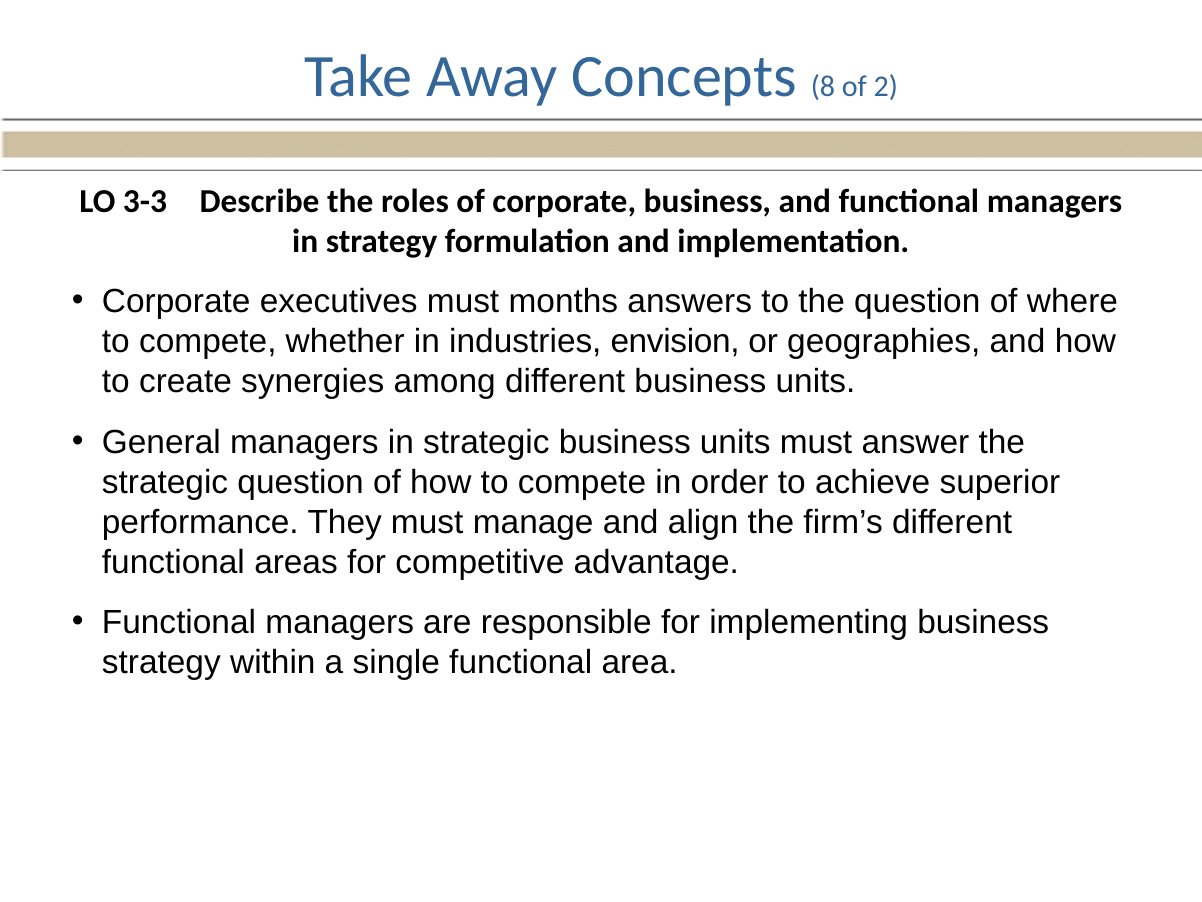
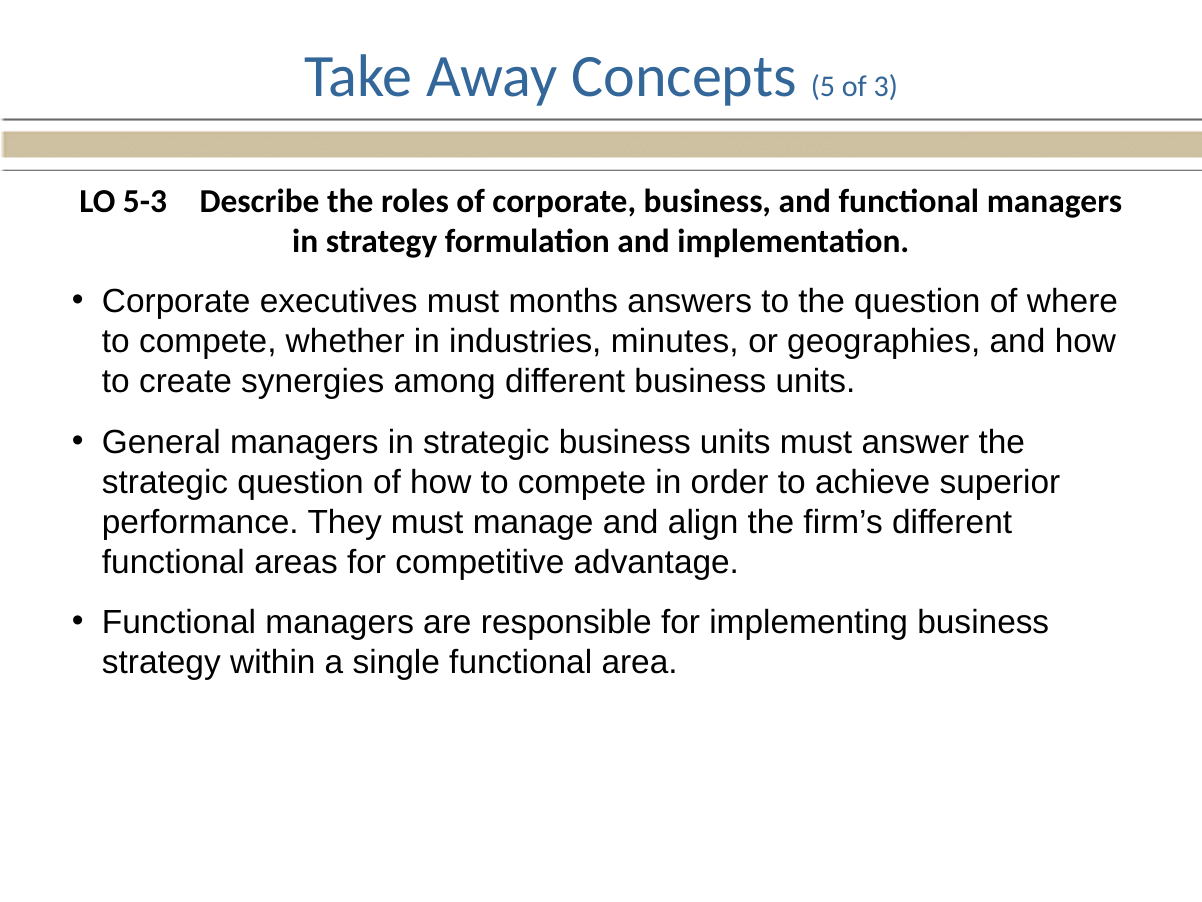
8: 8 -> 5 (823, 86)
2: 2 -> 3 (886, 86)
3-3: 3-3 -> 5-3 (145, 201)
envision: envision -> minutes (675, 342)
